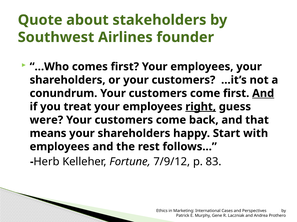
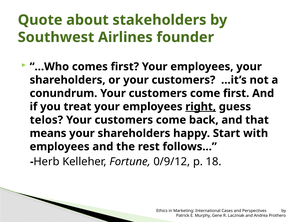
And underline: present -> none (263, 94)
were: were -> telos (46, 120)
7/9/12: 7/9/12 -> 0/9/12 (172, 162)
83: 83 -> 18 (214, 162)
